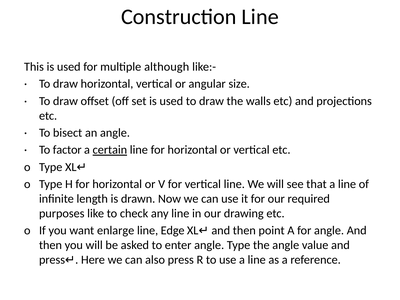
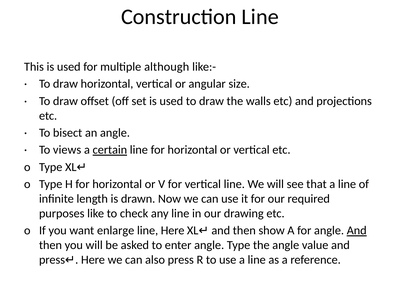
factor: factor -> views (67, 150)
line Edge: Edge -> Here (173, 231)
point: point -> show (272, 231)
And underline: none -> present (357, 231)
